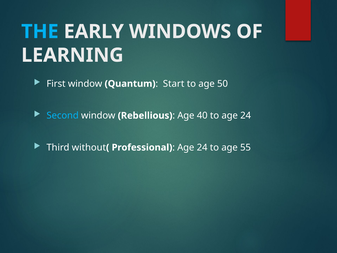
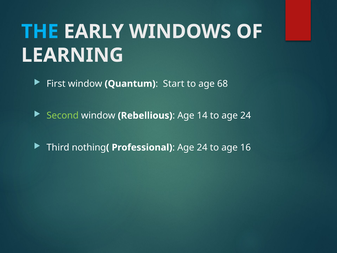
50: 50 -> 68 (222, 84)
Second colour: light blue -> light green (63, 115)
40: 40 -> 14 (202, 115)
without: without -> nothing (89, 147)
55: 55 -> 16 (246, 147)
